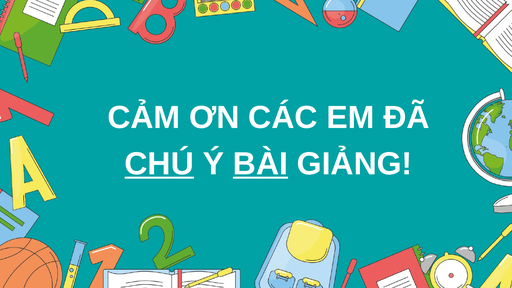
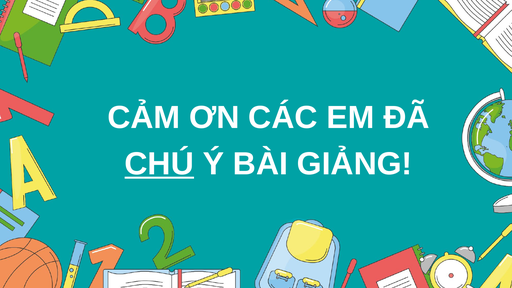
BÀI underline: present -> none (260, 164)
